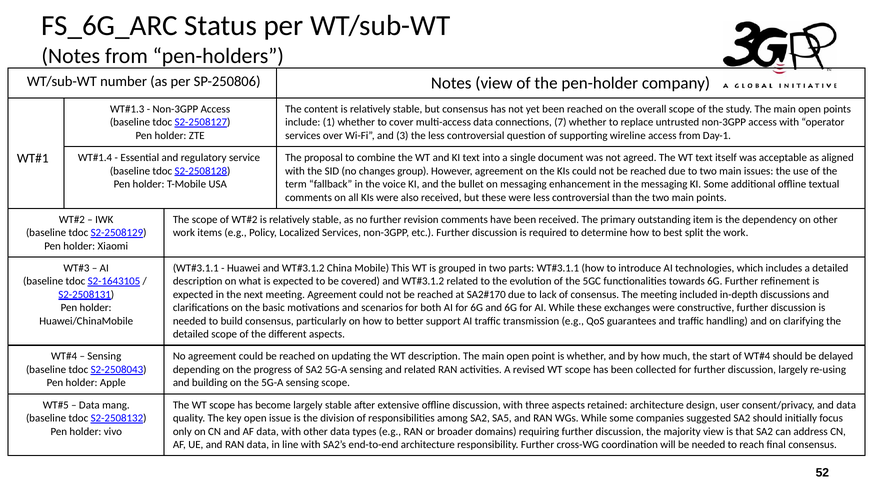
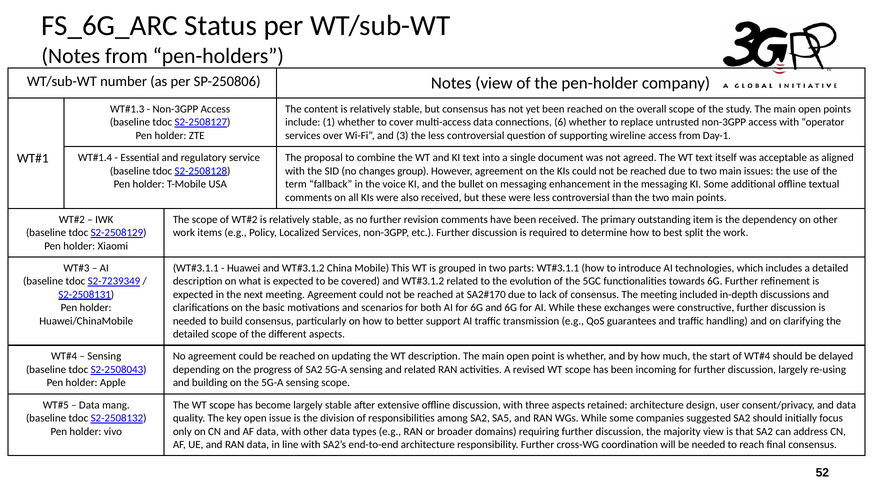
7: 7 -> 6 (560, 122)
S2-1643105: S2-1643105 -> S2-7239349 (114, 281)
collected: collected -> incoming (656, 370)
